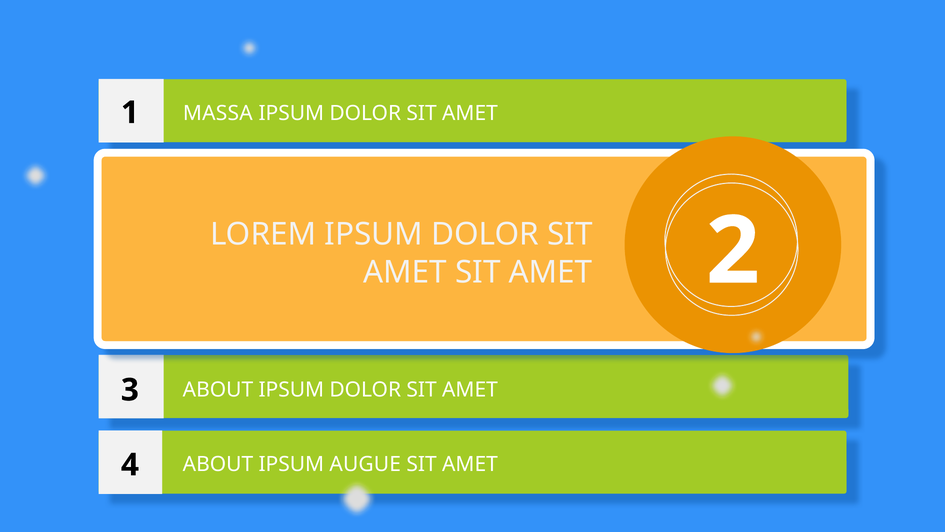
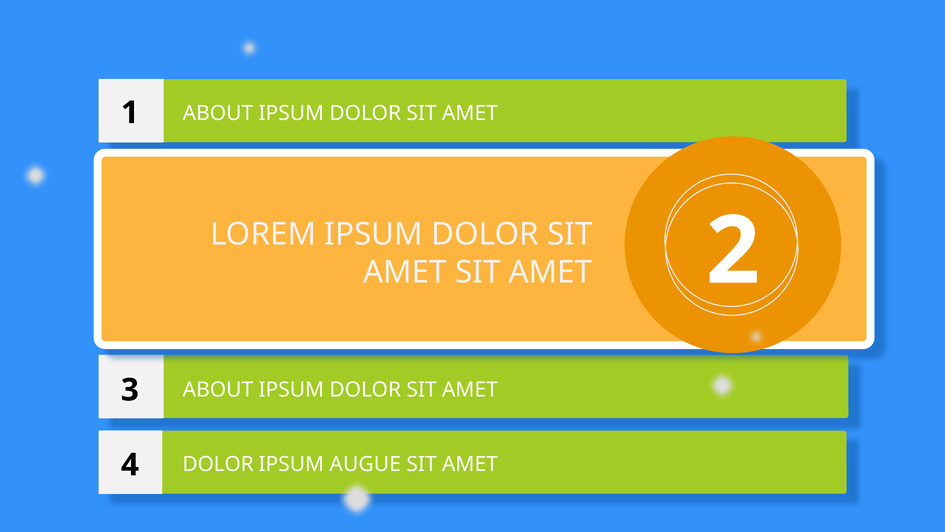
MASSA: MASSA -> ABOUT (218, 113)
ABOUT: ABOUT -> DOLOR (218, 464)
